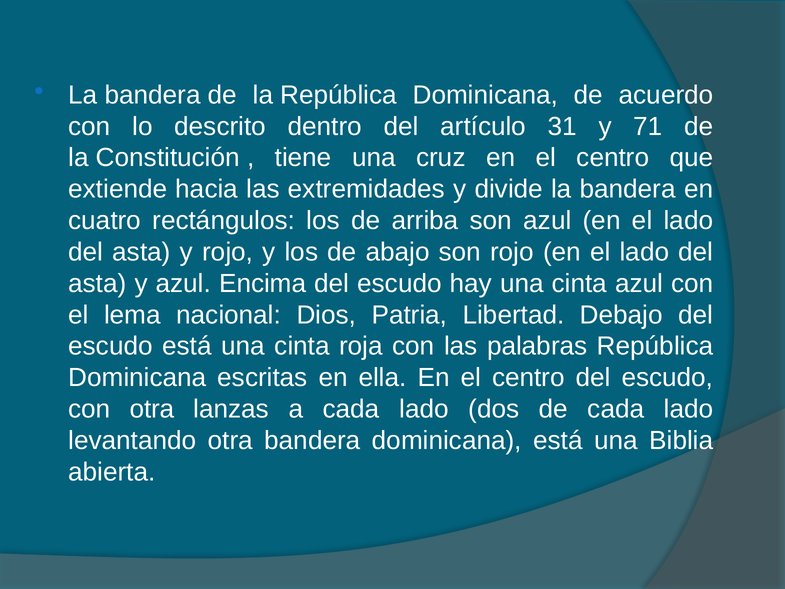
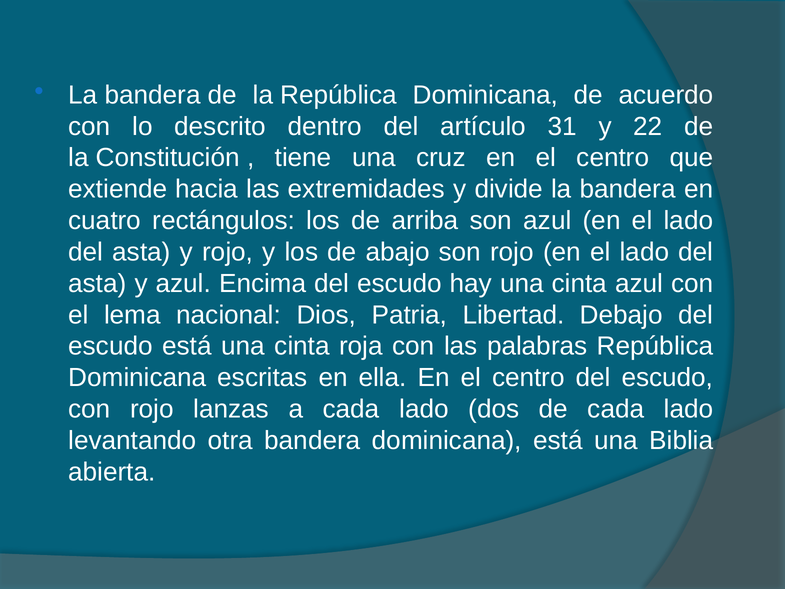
71: 71 -> 22 (648, 126)
con otra: otra -> rojo (152, 409)
